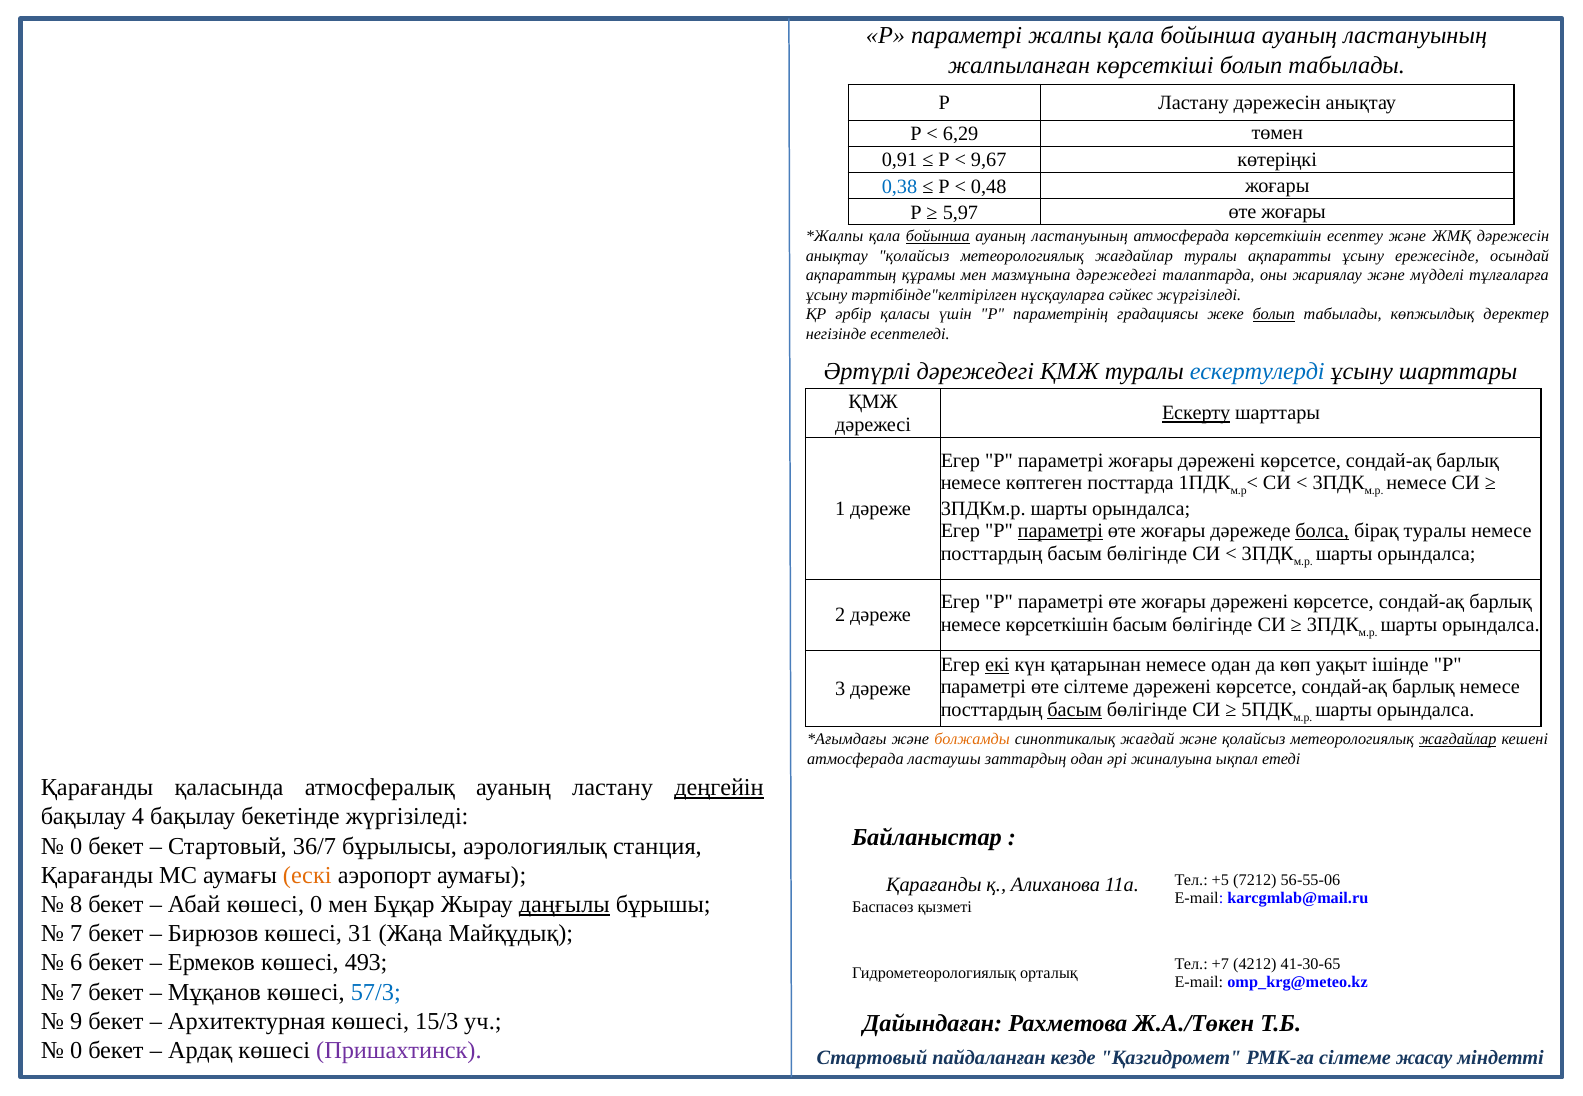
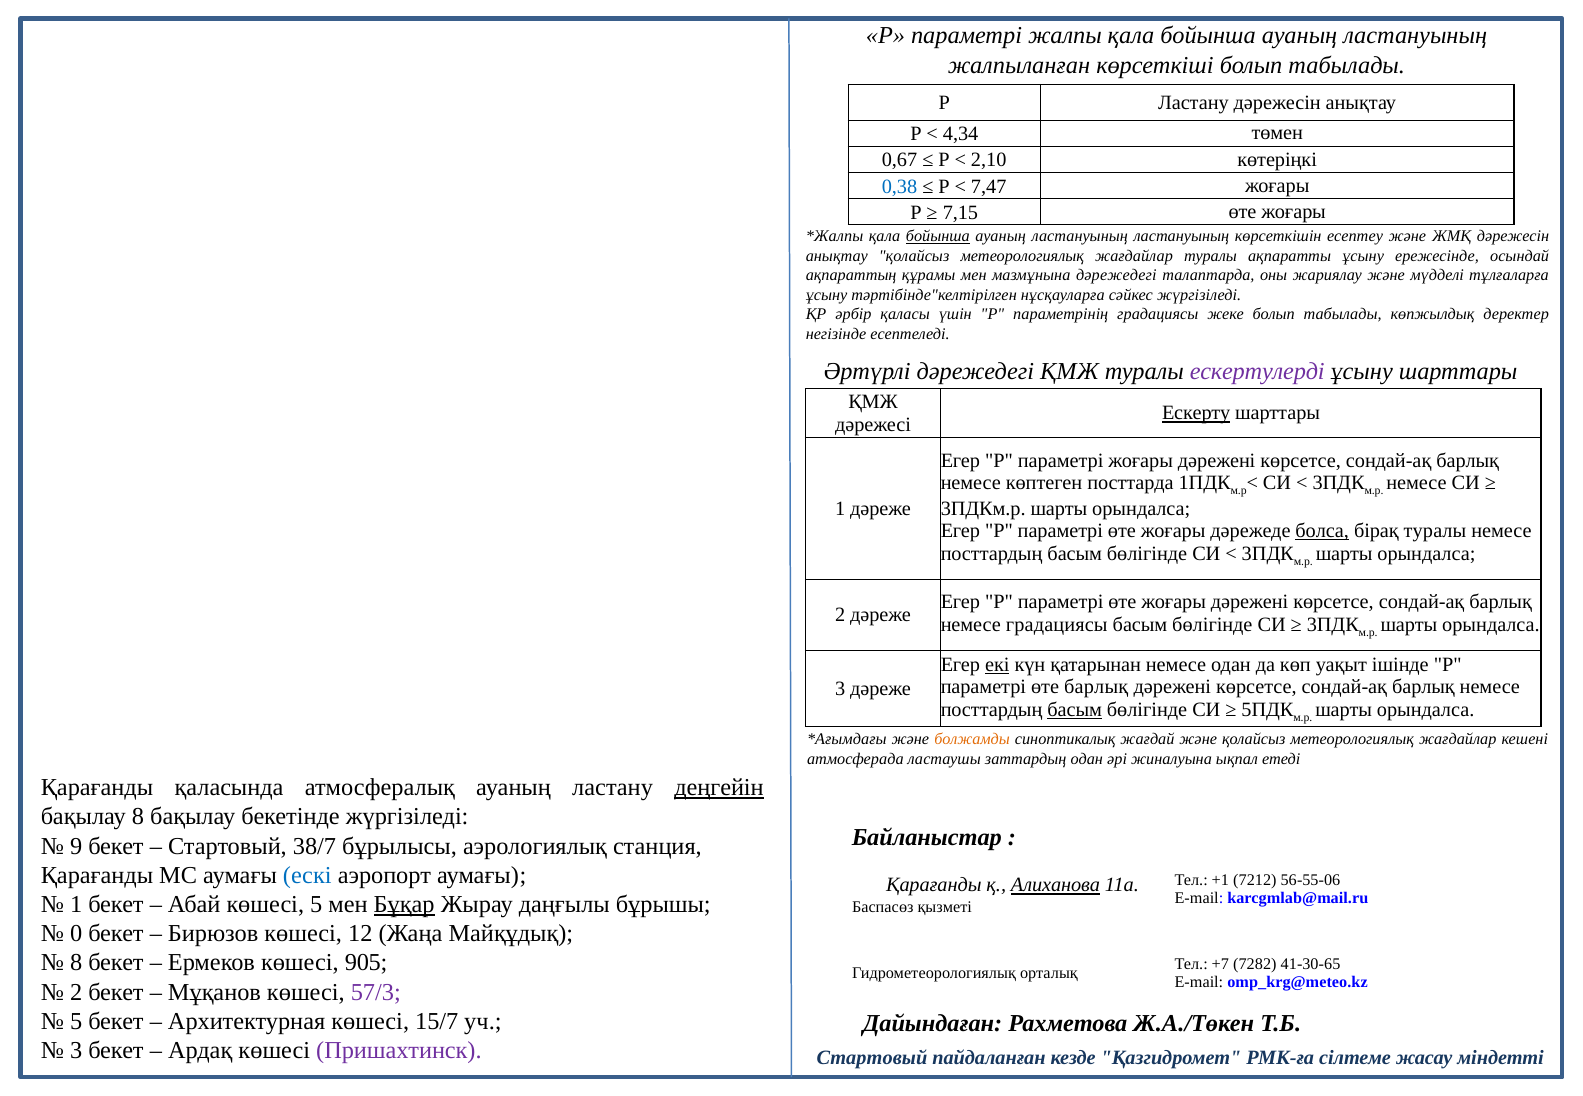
6,29: 6,29 -> 4,34 (961, 134)
0,91: 0,91 -> 0,67 (900, 160)
9,67: 9,67 -> 2,10 (989, 160)
0,48: 0,48 -> 7,47 (989, 186)
5,97: 5,97 -> 7,15 (960, 212)
ластануының атмосферада: атмосферада -> ластануының (1181, 237)
болып underline: present -> none (1274, 314)
ескертулерді colour: blue -> purple (1257, 372)
параметрі underline: present -> none (1060, 531)
немесе көрсеткішін: көрсеткішін -> градациясы (1057, 624)
өте сілтеме: сілтеме -> барлық (1096, 687)
жағдайлар underline: present -> none (1458, 740)
бақылау 4: 4 -> 8 (138, 817)
0: 0 -> 9 (76, 846)
36/7: 36/7 -> 38/7 (315, 846)
ескі colour: orange -> blue (307, 875)
+5: +5 -> +1 (1220, 880)
Алиханова underline: none -> present (1056, 885)
8: 8 -> 1 (76, 904)
көшесі 0: 0 -> 5 (316, 904)
Бұқар underline: none -> present (404, 904)
даңғылы underline: present -> none (564, 904)
7: 7 -> 0 (76, 934)
31: 31 -> 12 (360, 934)
6: 6 -> 8 (76, 963)
493: 493 -> 905 (366, 963)
4212: 4212 -> 7282 (1255, 964)
7: 7 -> 2 (76, 992)
57/3 colour: blue -> purple (376, 992)
9: 9 -> 5 (76, 1021)
15/3: 15/3 -> 15/7 (437, 1021)
0: 0 -> 3 (76, 1051)
